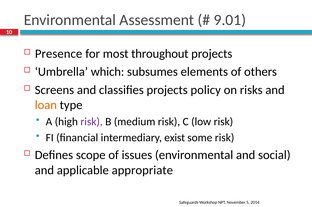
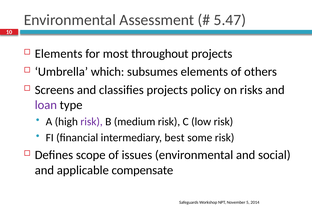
9.01: 9.01 -> 5.47 (230, 20)
Presence: Presence -> Elements (59, 54)
loan colour: orange -> purple (46, 105)
exist: exist -> best (175, 138)
appropriate: appropriate -> compensate (142, 170)
